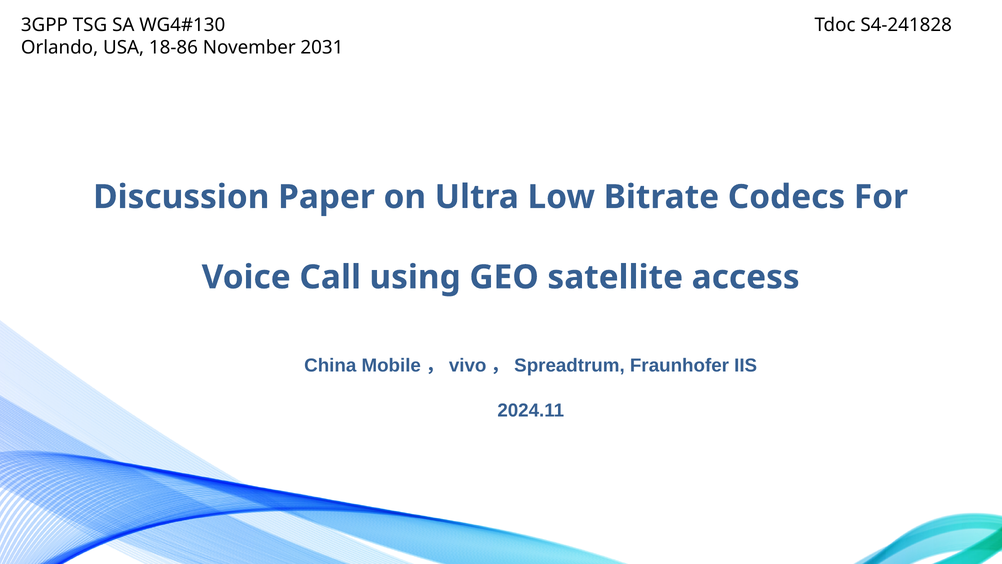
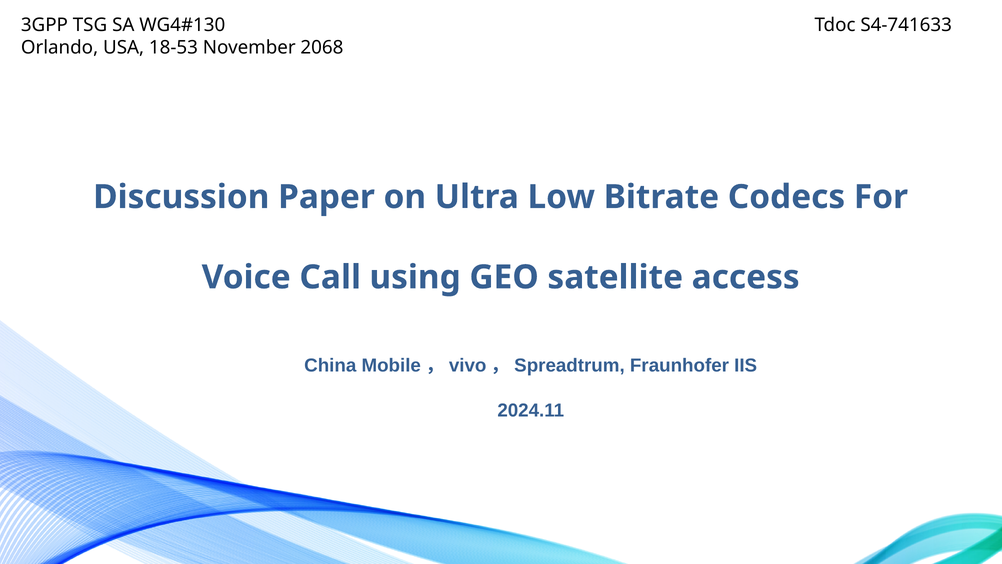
S4-241828: S4-241828 -> S4-741633 (906, 25)
18-86: 18-86 -> 18-53 (173, 48)
2031: 2031 -> 2068 (322, 48)
